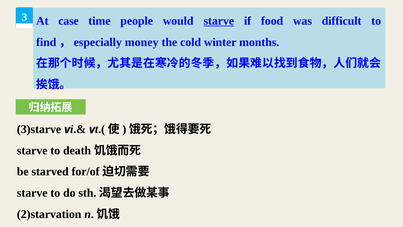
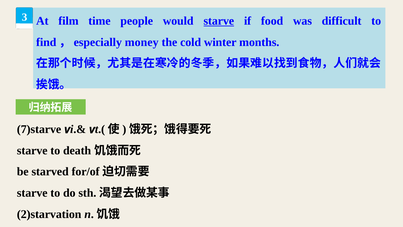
case: case -> film (68, 21)
3)starve: 3)starve -> 7)starve (39, 129)
